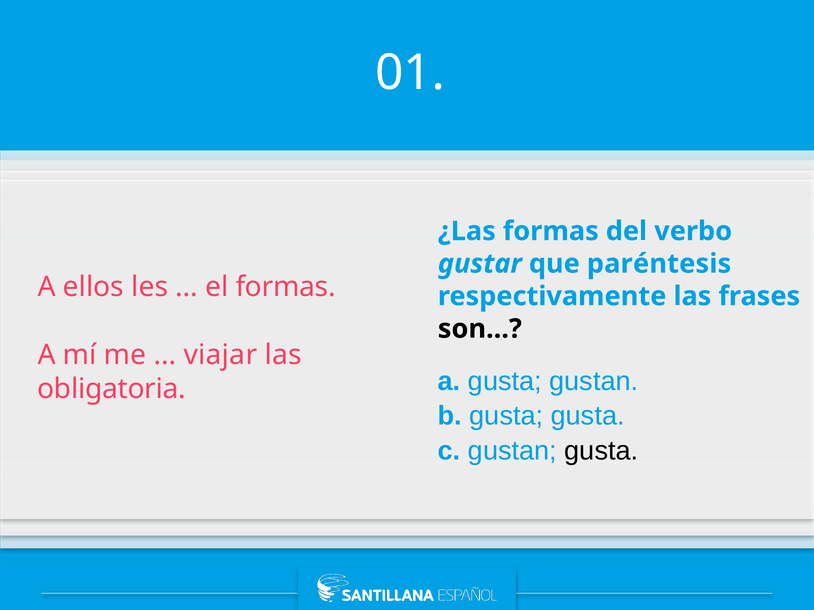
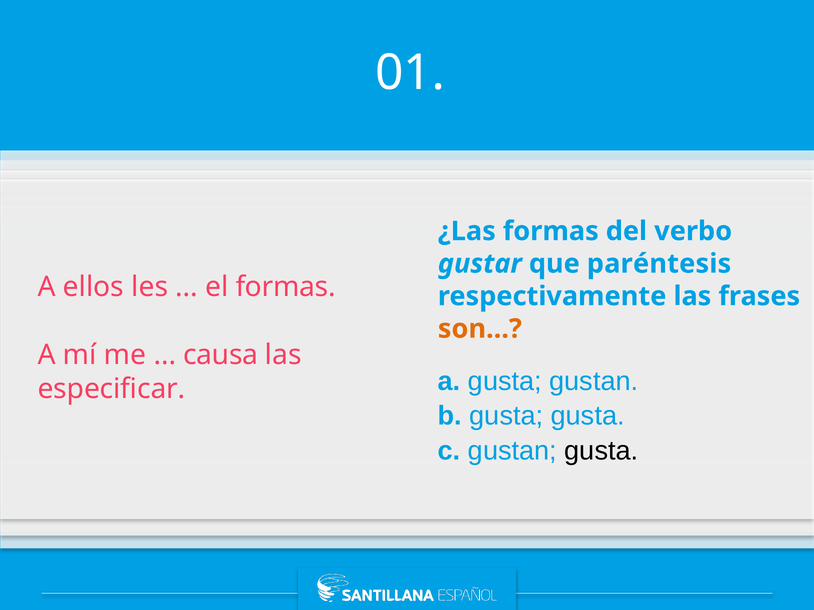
son colour: black -> orange (480, 329)
viajar: viajar -> causa (221, 355)
obligatoria: obligatoria -> especificar (111, 389)
